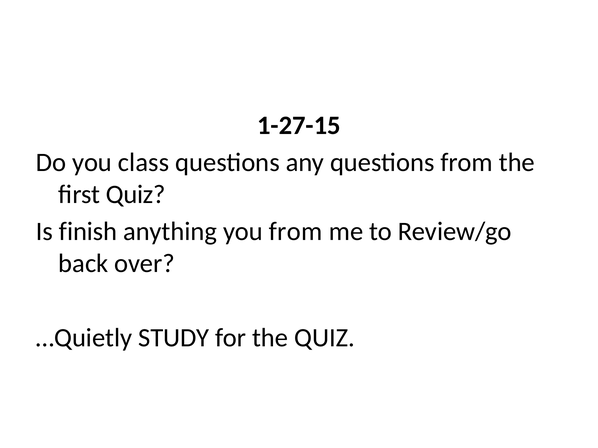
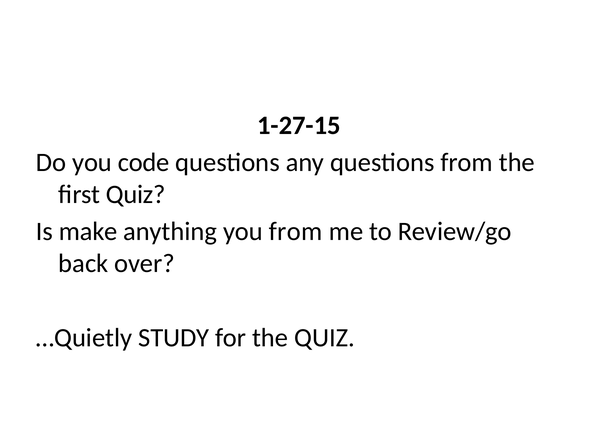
class: class -> code (144, 163)
finish: finish -> make (88, 232)
